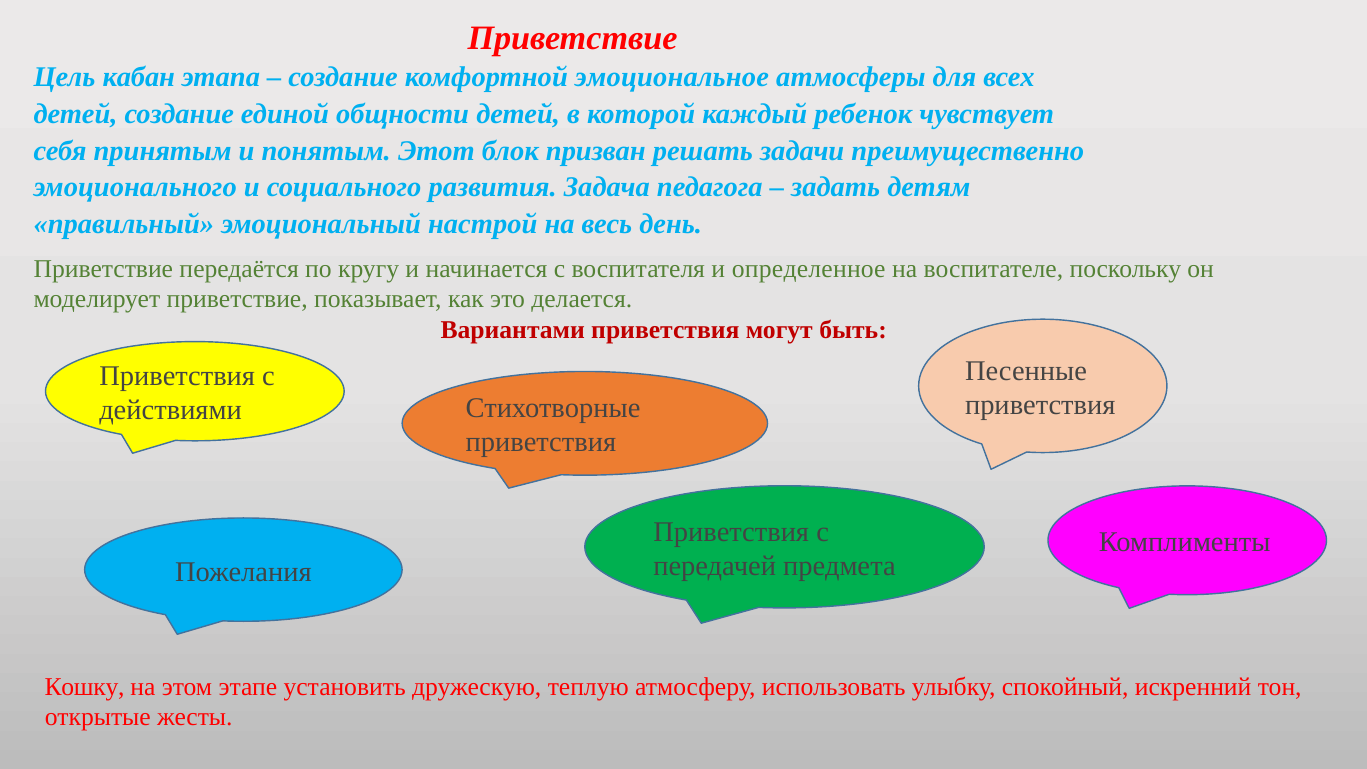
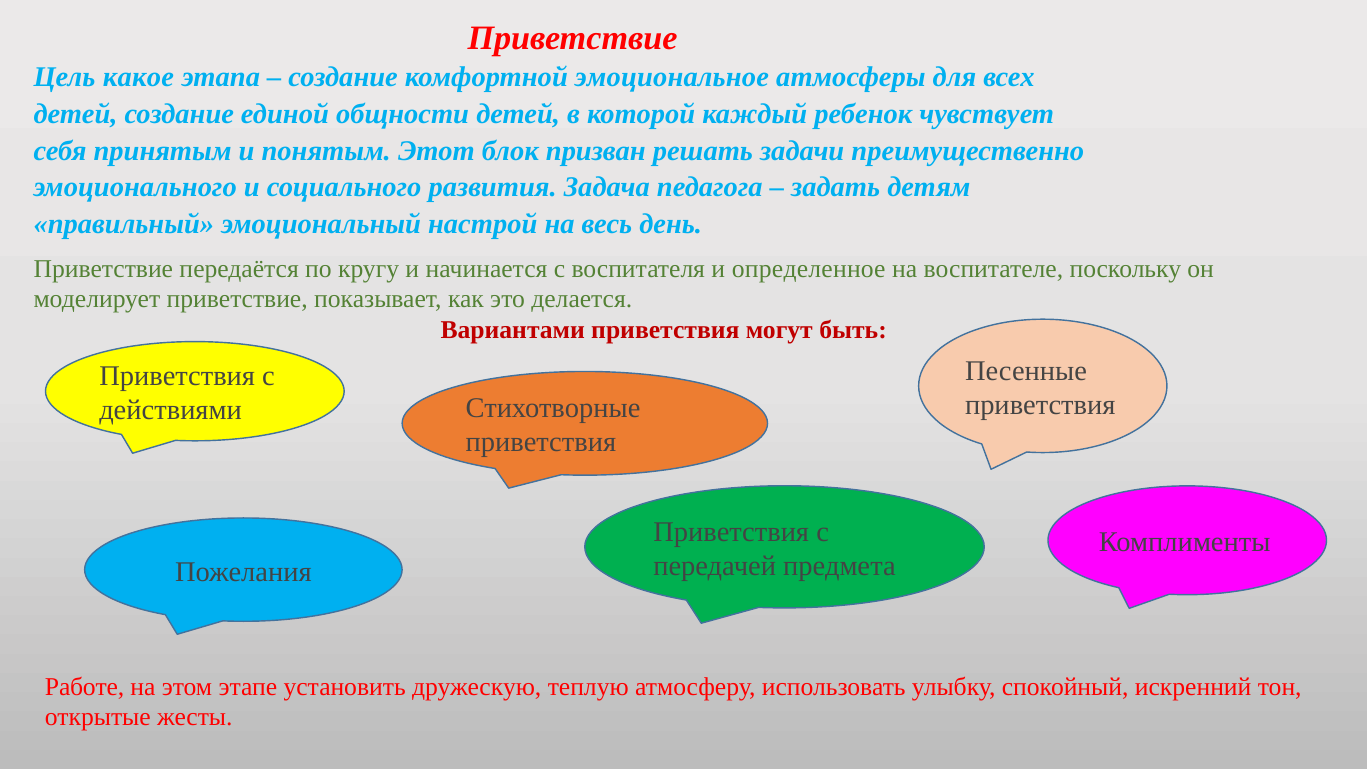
кабан: кабан -> какое (139, 78)
Кошку: Кошку -> Работе (85, 687)
